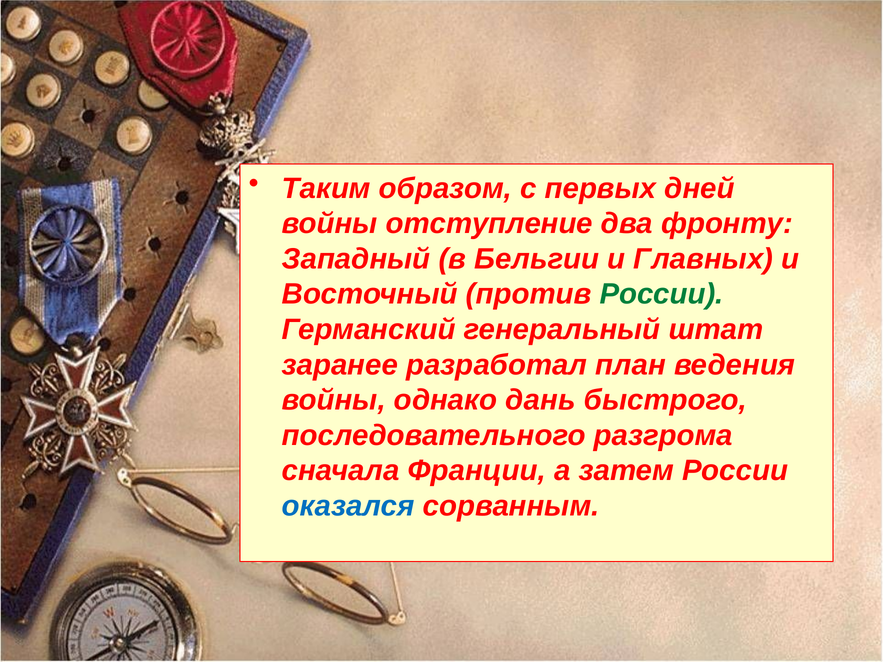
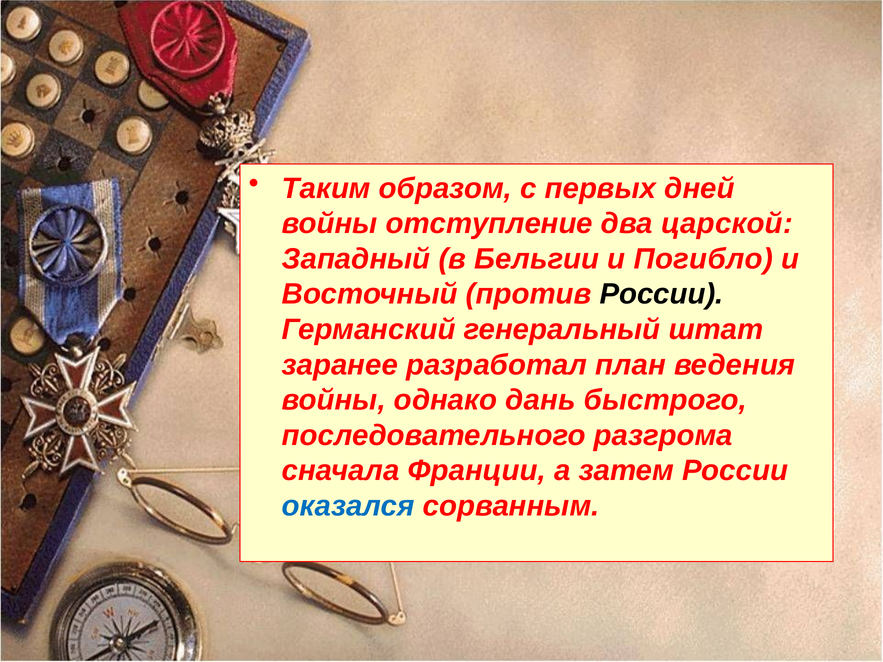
фронту: фронту -> царской (727, 224)
Главных: Главных -> Погибло (703, 259)
России colour: green -> black (662, 294)
